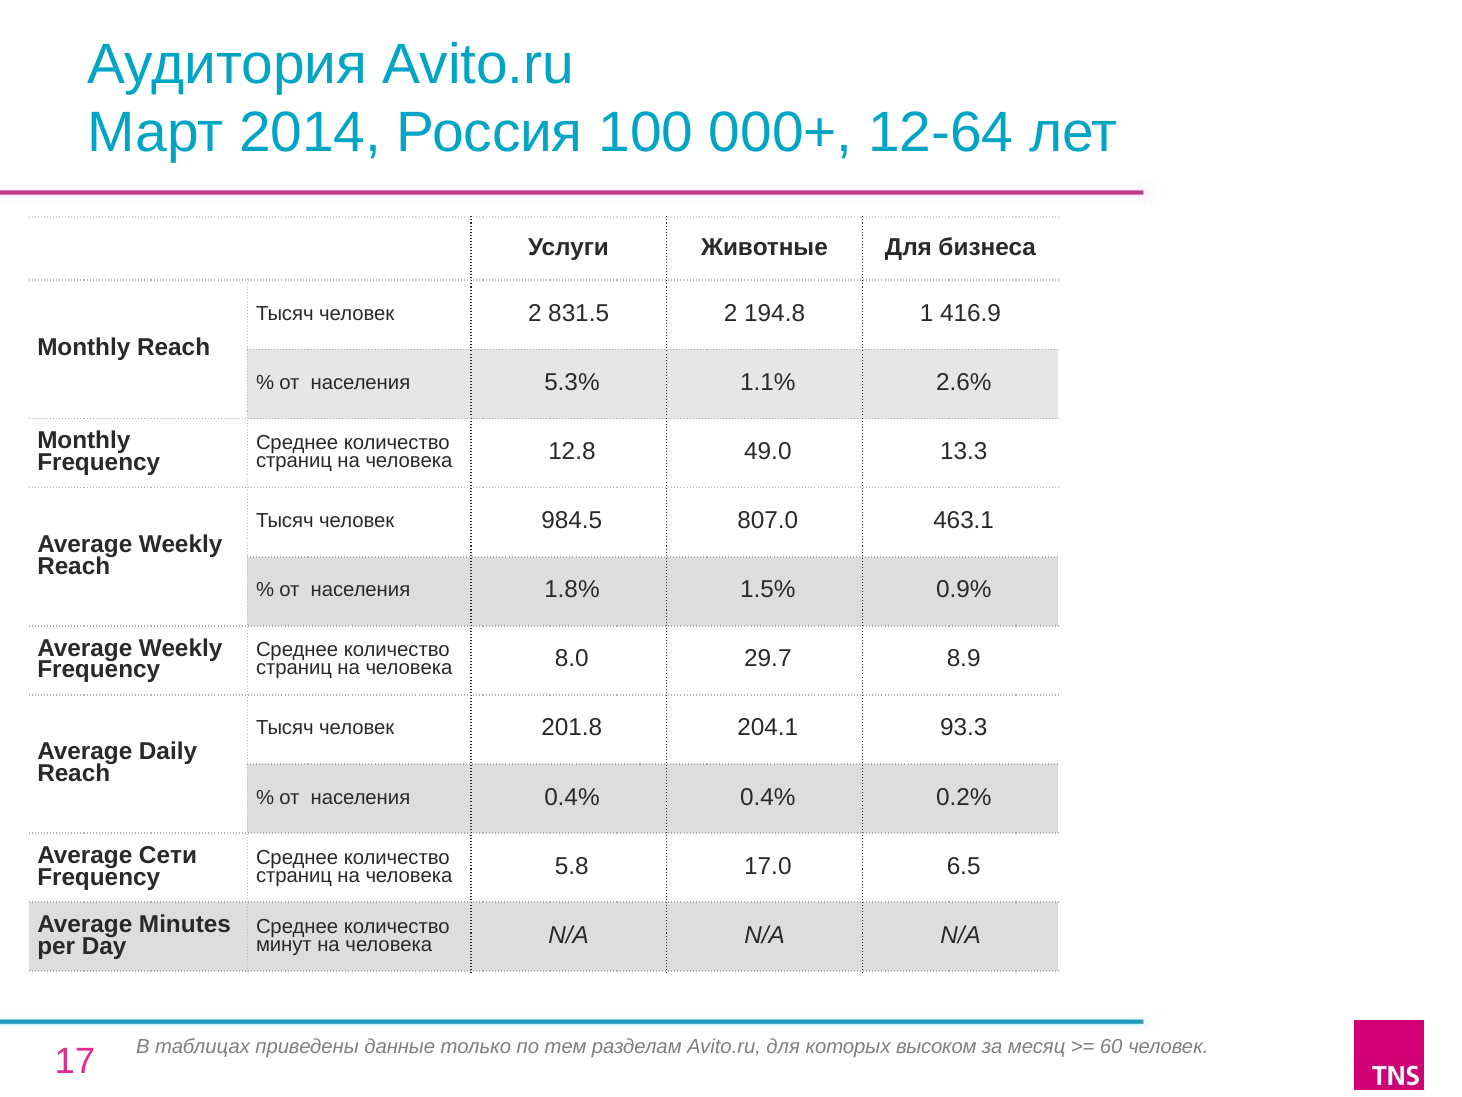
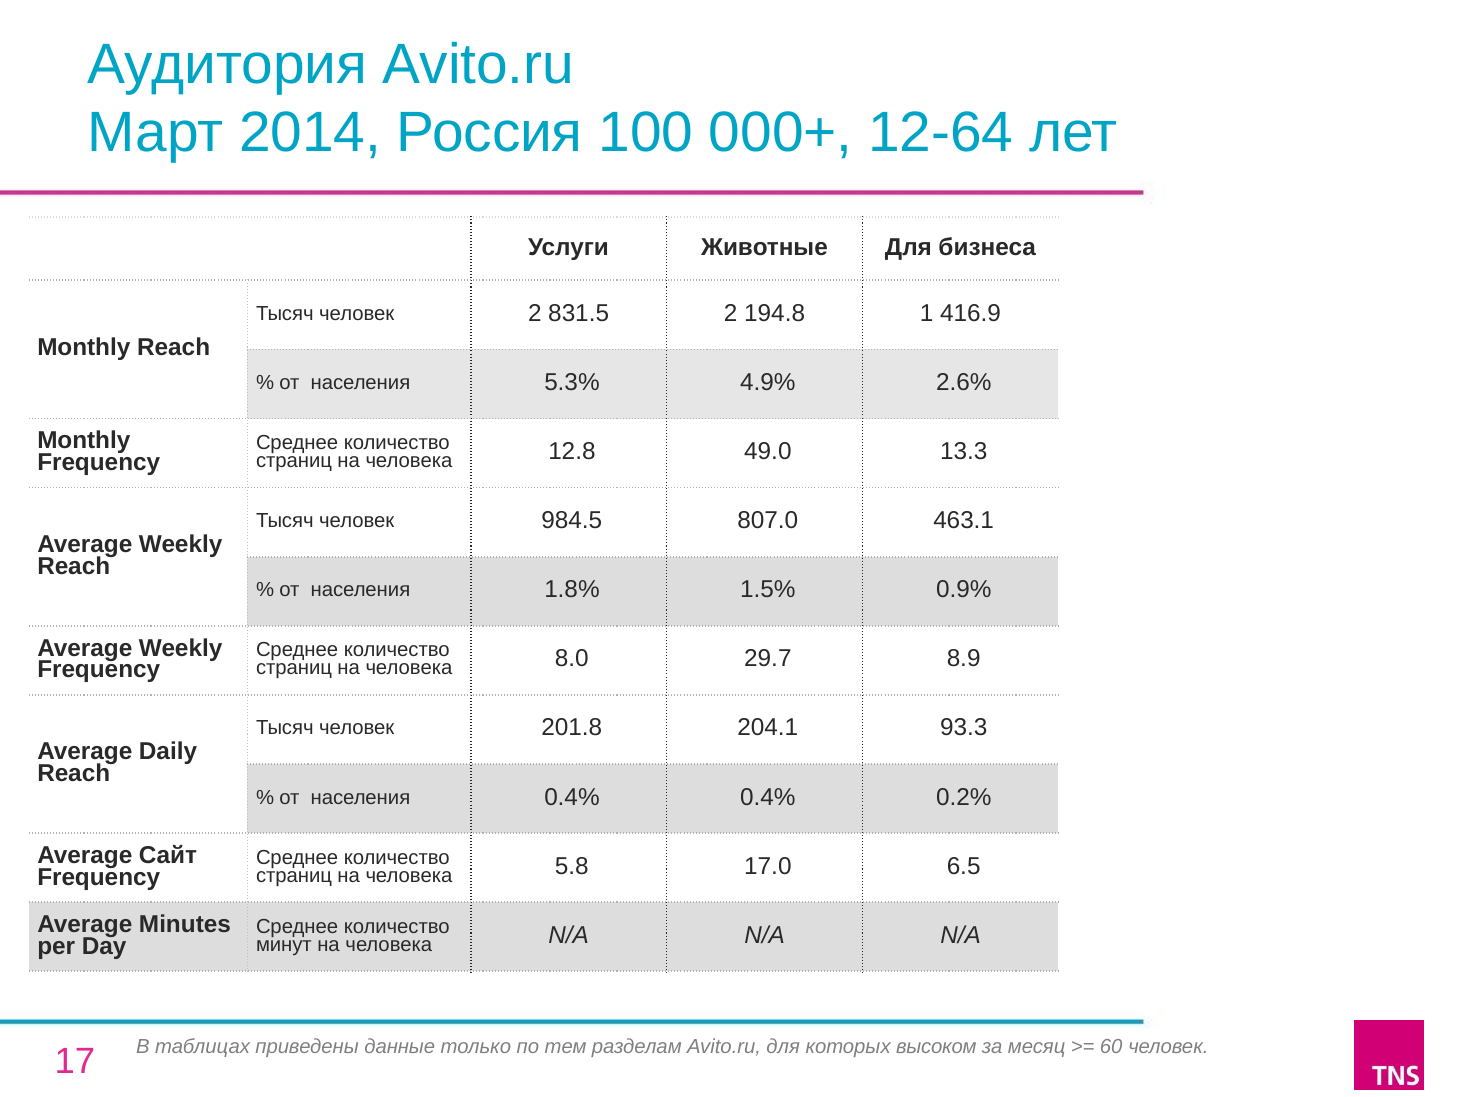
1.1%: 1.1% -> 4.9% (768, 382)
Сети: Сети -> Сайт (168, 855)
